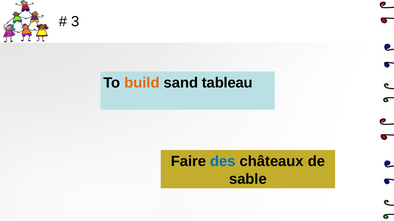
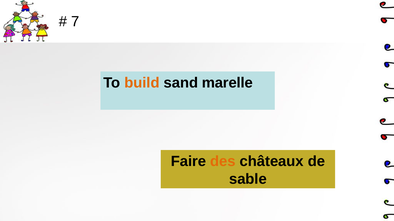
3: 3 -> 7 (75, 22)
tableau: tableau -> marelle (227, 83)
des colour: blue -> orange (223, 162)
